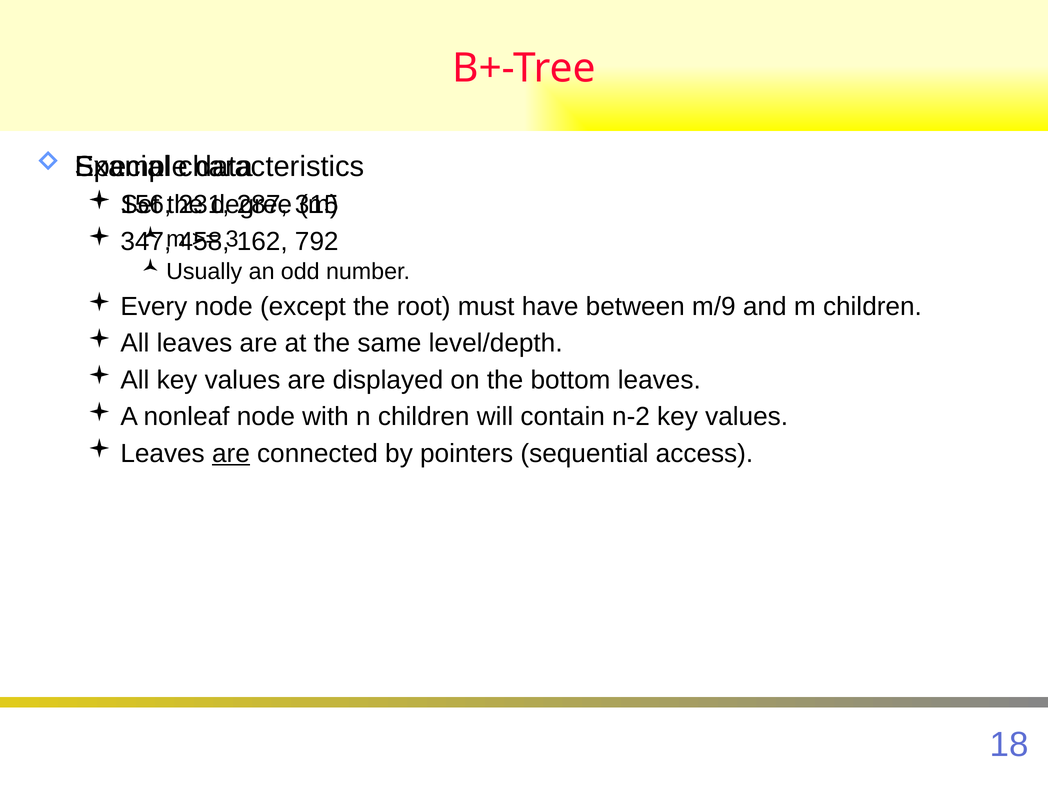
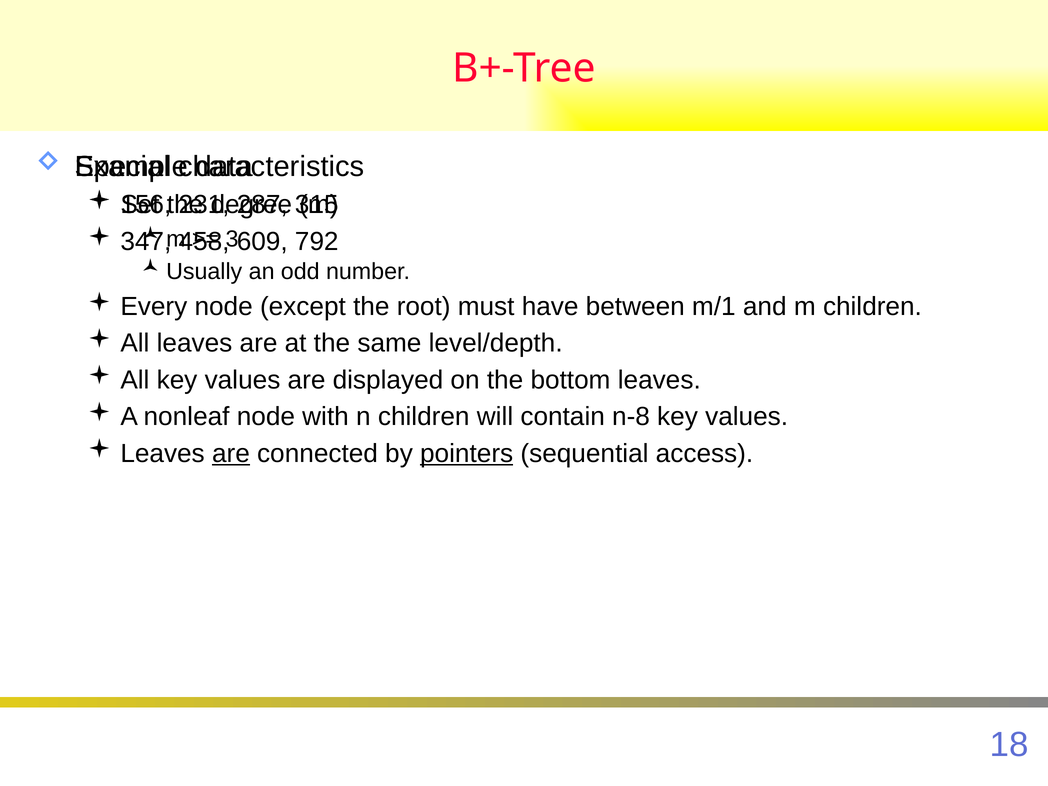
162: 162 -> 609 (262, 241)
m/9: m/9 -> m/1 (714, 307)
n-2: n-2 -> n-8 (631, 417)
pointers underline: none -> present (467, 453)
